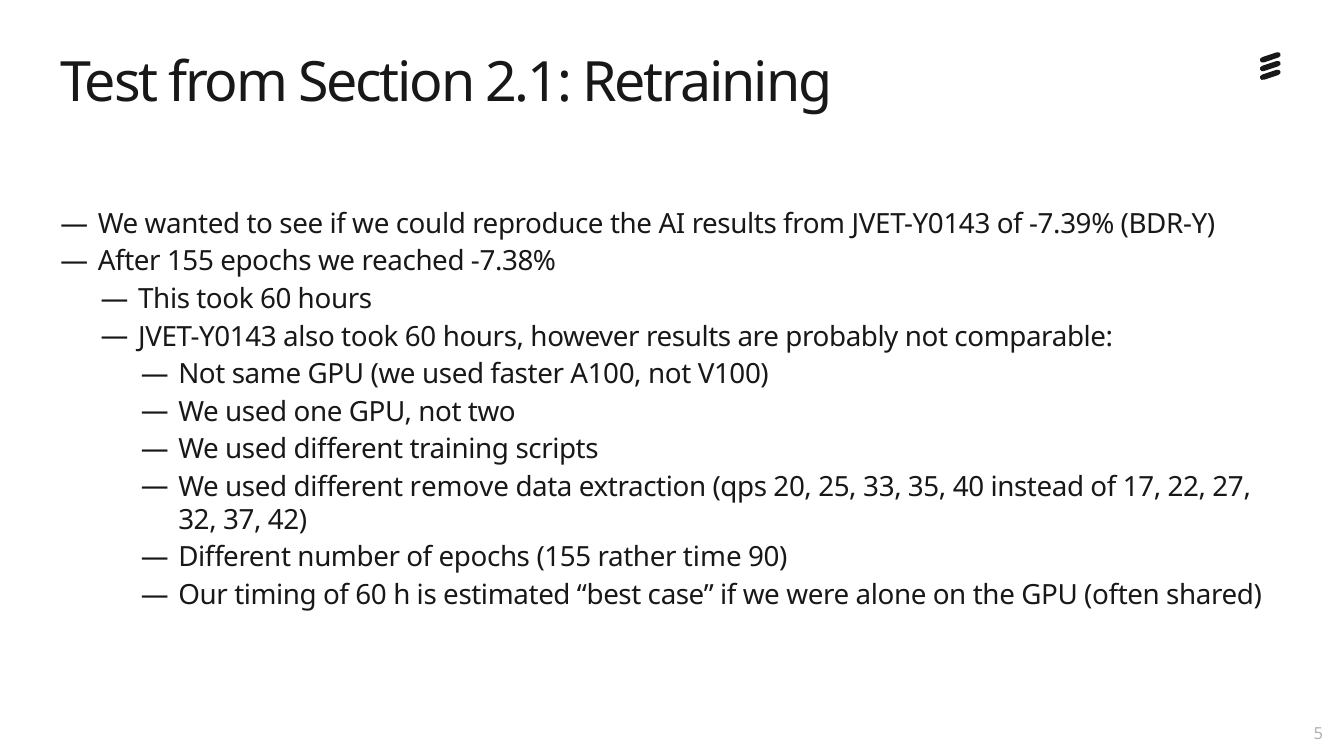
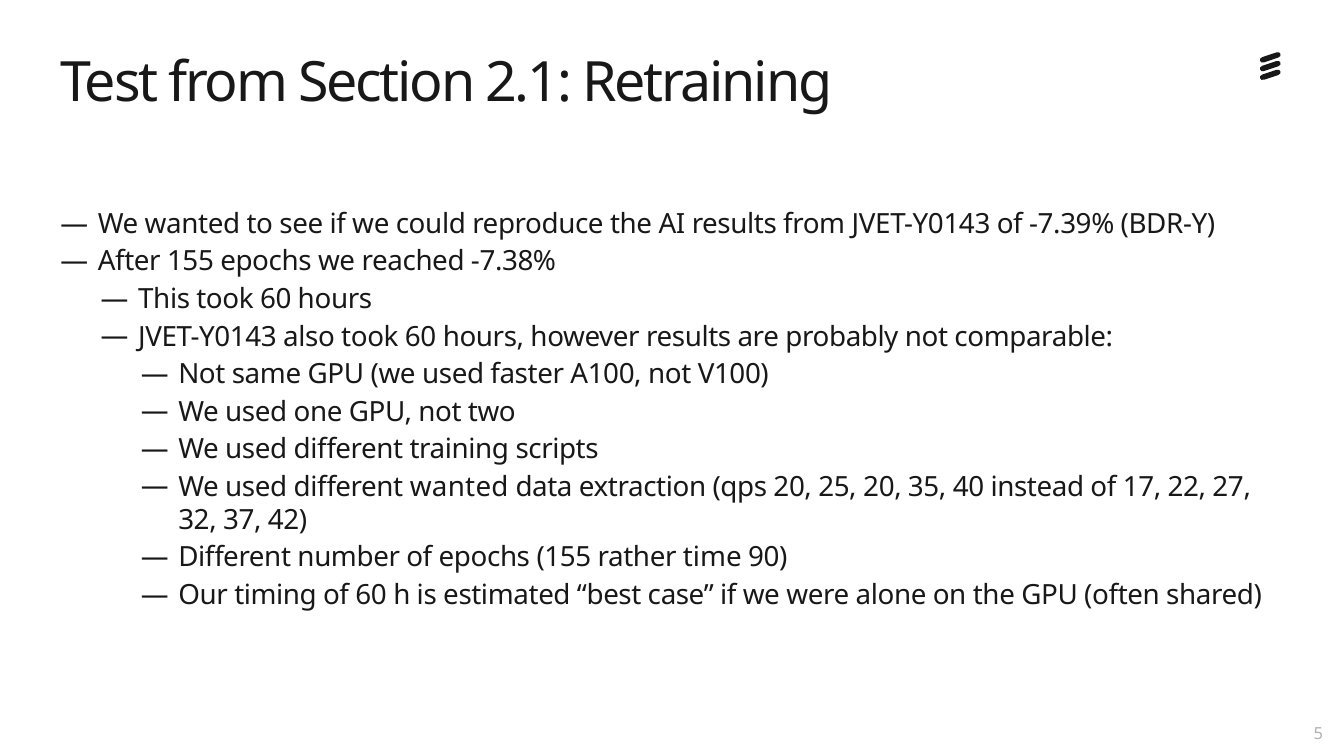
different remove: remove -> wanted (459, 487)
25 33: 33 -> 20 (883, 487)
